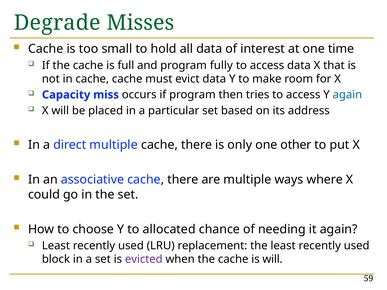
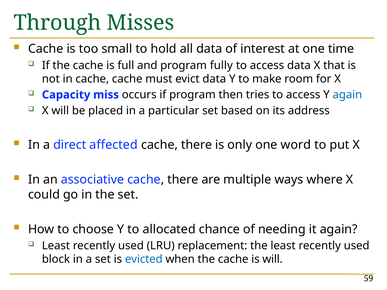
Degrade: Degrade -> Through (57, 23)
direct multiple: multiple -> affected (114, 145)
other: other -> word (296, 145)
evicted colour: purple -> blue (144, 259)
